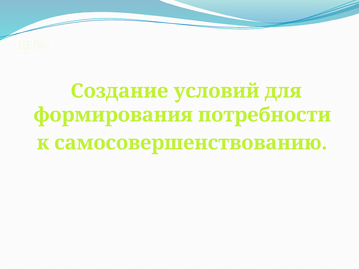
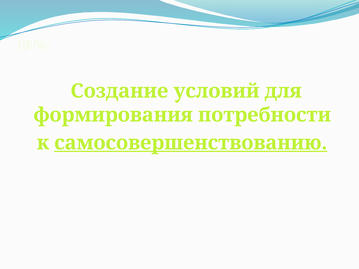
самосовершенствованию underline: none -> present (191, 143)
